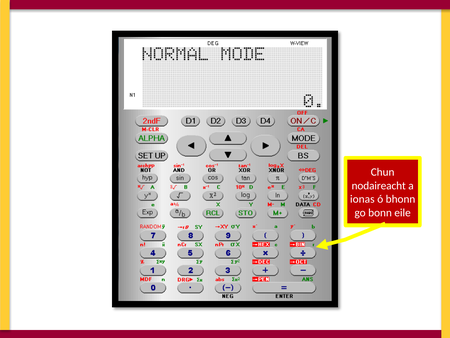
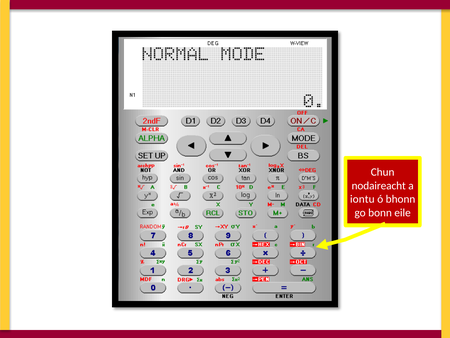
ionas: ionas -> iontu (362, 199)
